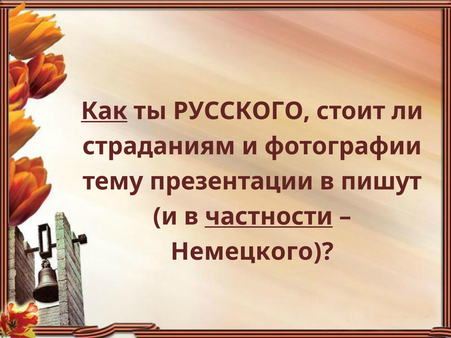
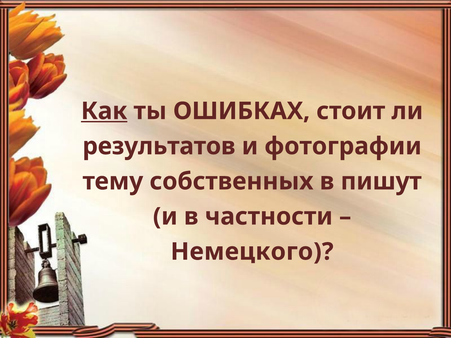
РУССКОГО: РУССКОГО -> ОШИБКАХ (242, 111)
страданиям: страданиям -> результатов (159, 146)
презентации: презентации -> собственных (231, 181)
частности underline: present -> none (269, 217)
